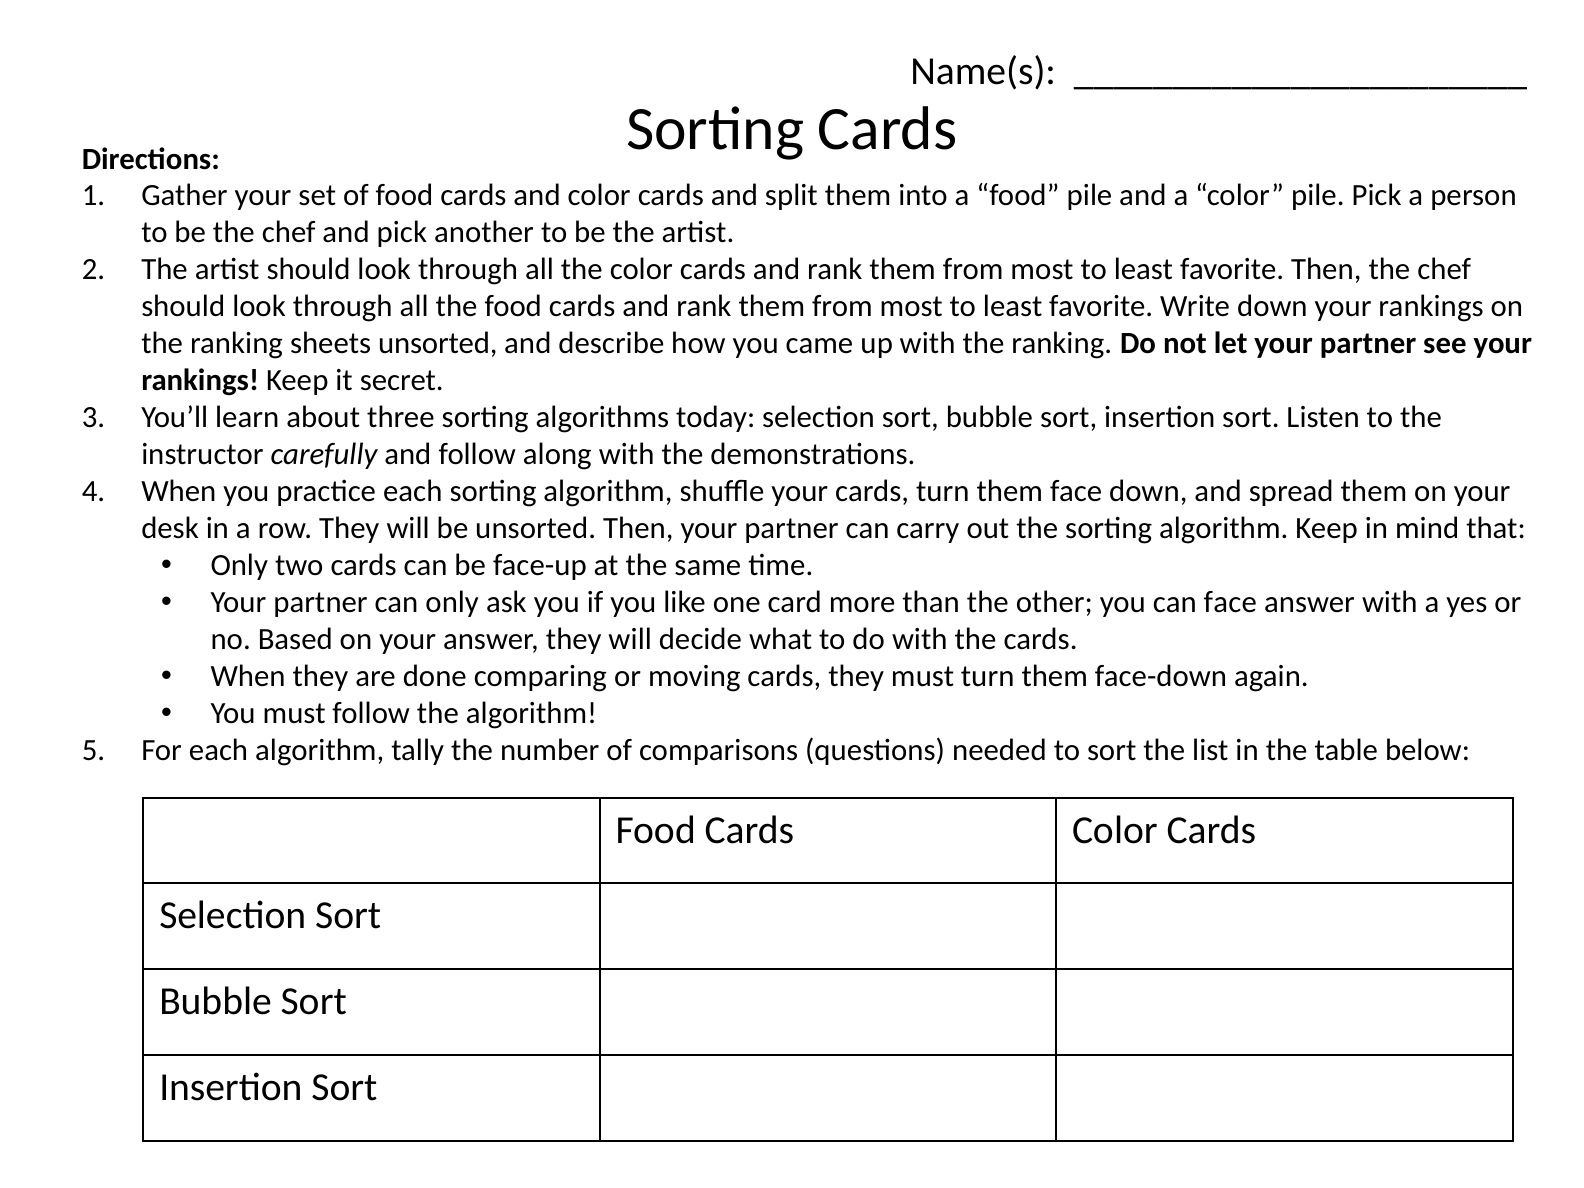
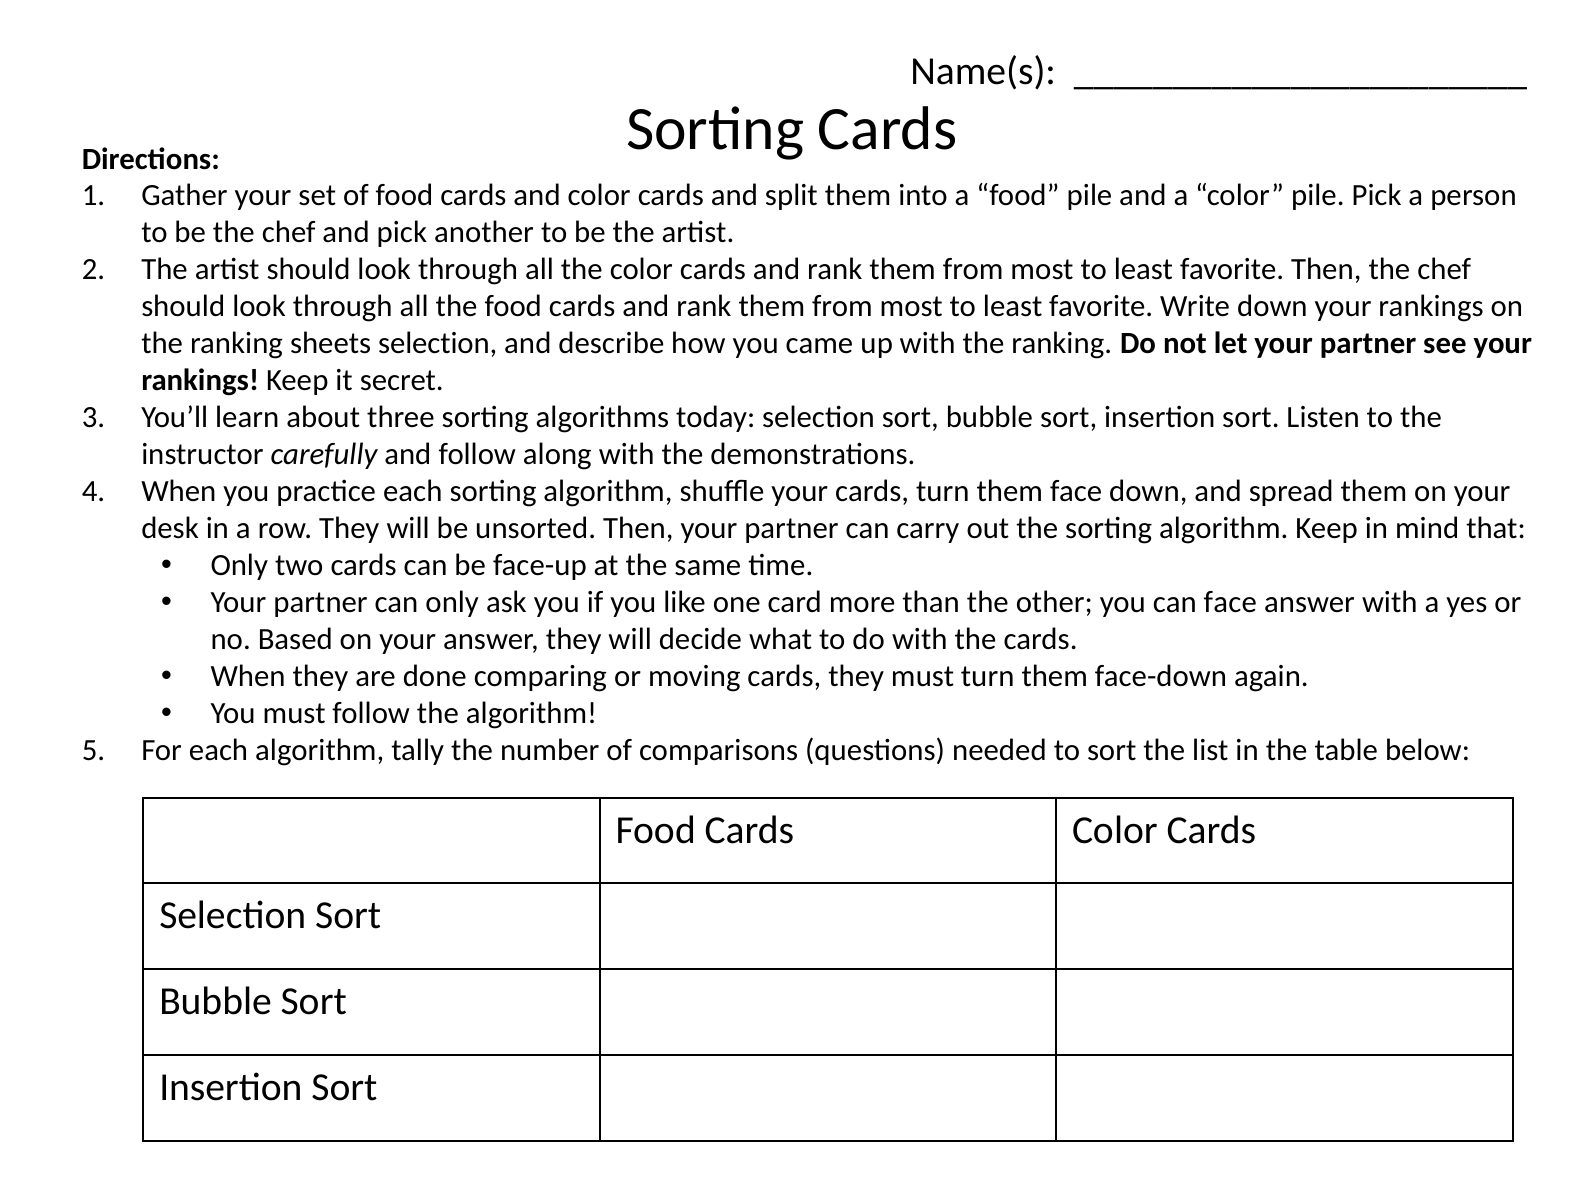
sheets unsorted: unsorted -> selection (438, 344)
